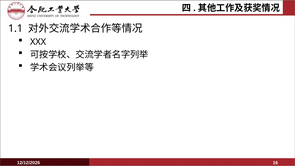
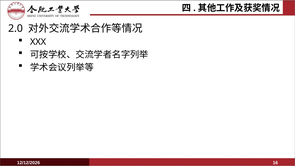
1.1: 1.1 -> 2.0 (15, 28)
